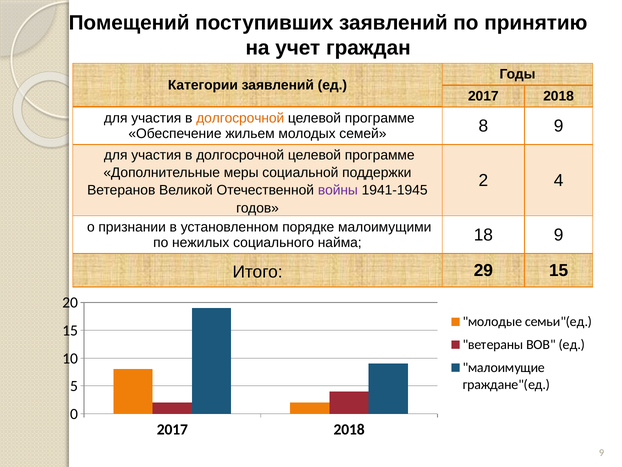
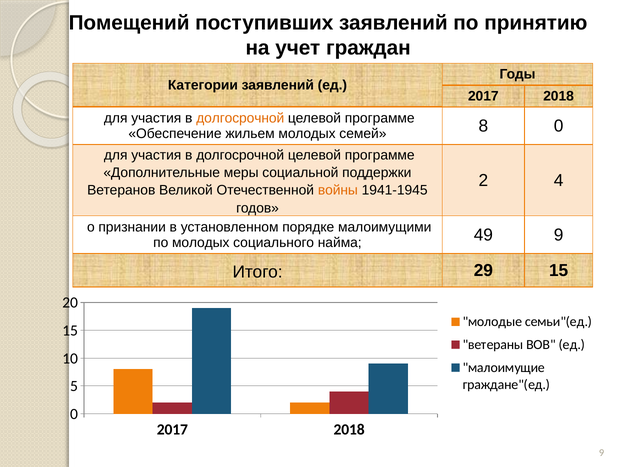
8 9: 9 -> 0 (559, 126)
войны colour: purple -> orange (338, 190)
по нежилых: нежилых -> молодых (201, 242)
18: 18 -> 49 (483, 235)
